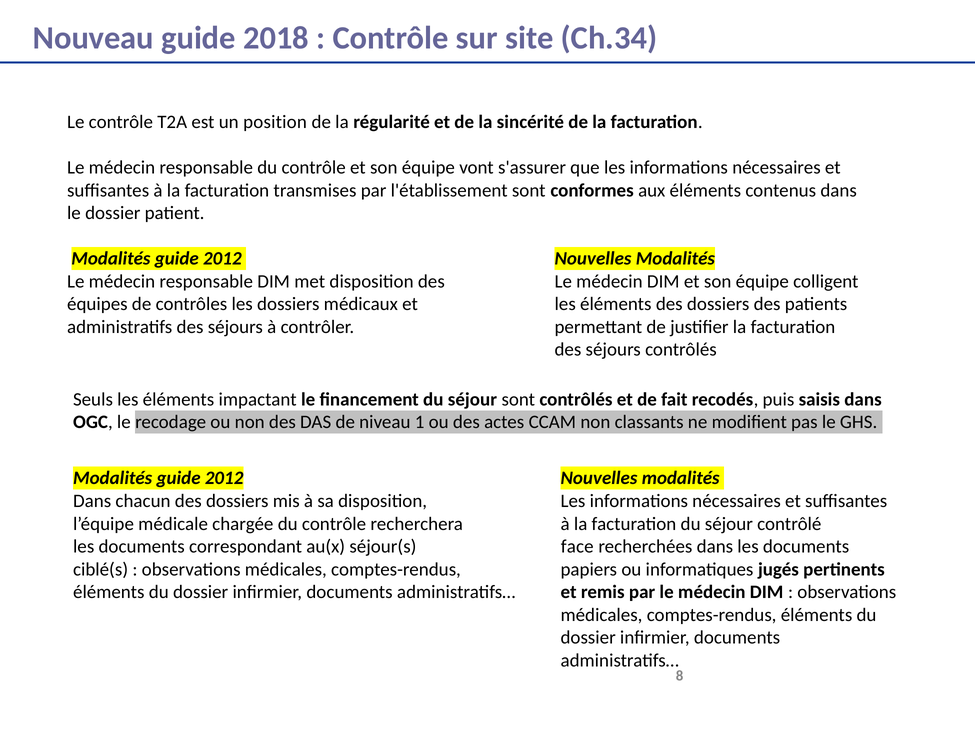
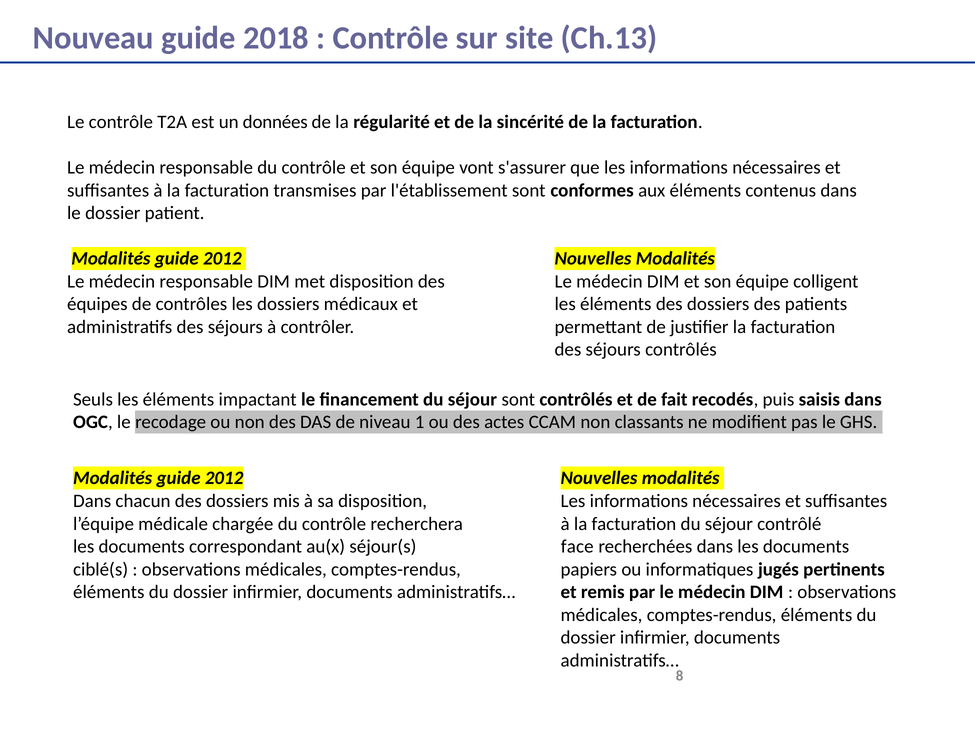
Ch.34: Ch.34 -> Ch.13 (609, 38)
position: position -> données (275, 122)
